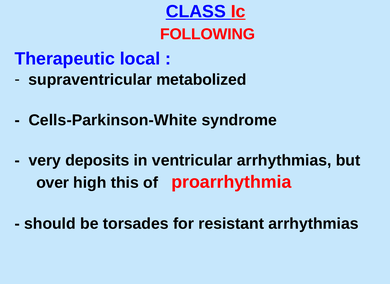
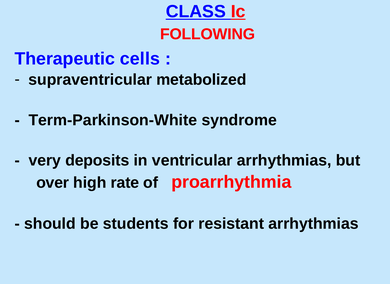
local: local -> cells (140, 59)
Cells-Parkinson-White: Cells-Parkinson-White -> Term-Parkinson-White (113, 120)
this: this -> rate (125, 183)
torsades: torsades -> students (136, 223)
